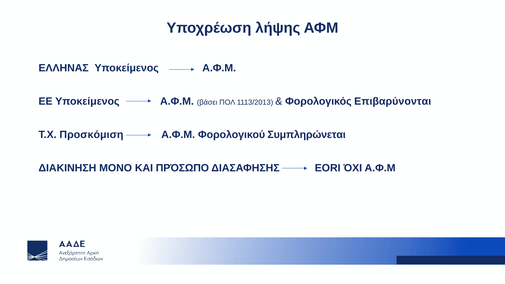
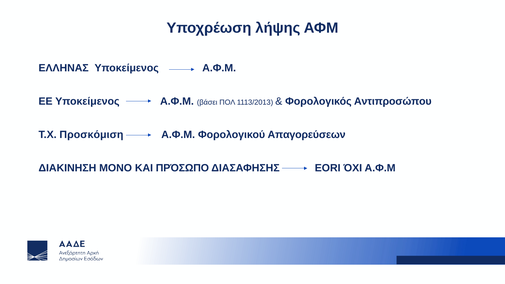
Επιβαρύνονται: Επιβαρύνονται -> Αντιπροσώπου (393, 101)
Συμπληρώνεται: Συμπληρώνεται -> Απαγορεύσεων (307, 135)
